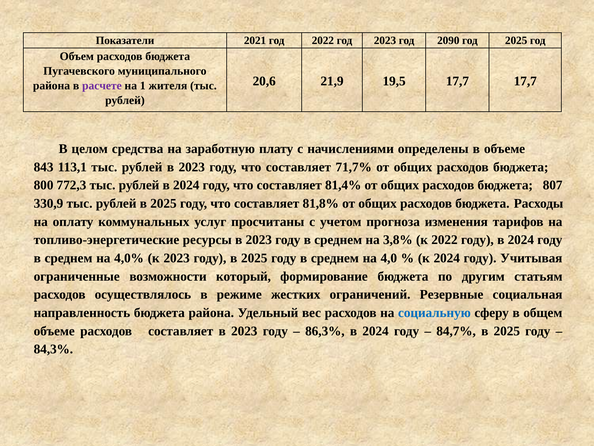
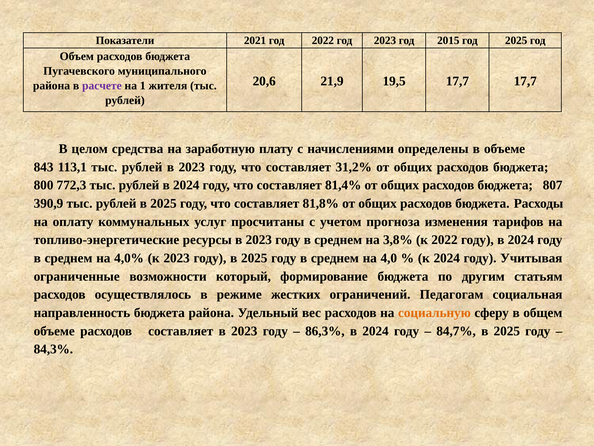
2090: 2090 -> 2015 (448, 41)
71,7%: 71,7% -> 31,2% (354, 167)
330,9: 330,9 -> 390,9 (48, 203)
Резервные: Резервные -> Педагогам (452, 294)
социальную colour: blue -> orange (434, 312)
